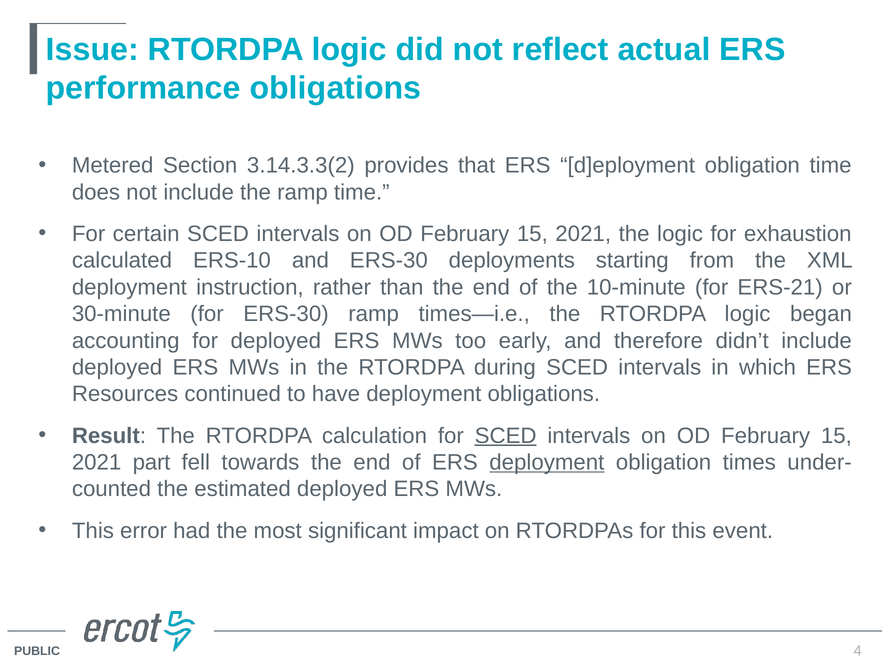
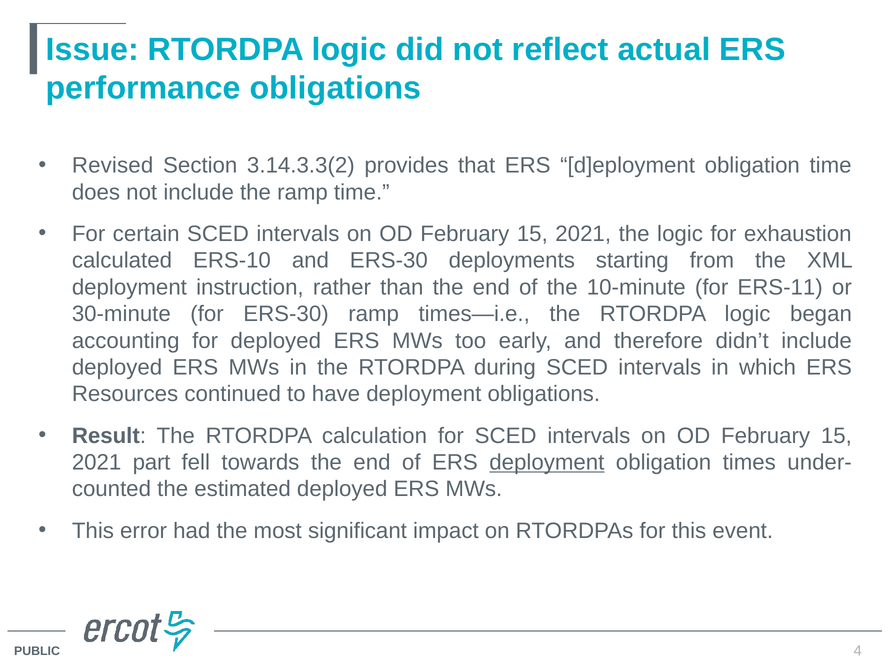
Metered: Metered -> Revised (113, 166)
ERS-21: ERS-21 -> ERS-11 (780, 287)
SCED underline: present -> none (506, 436)
